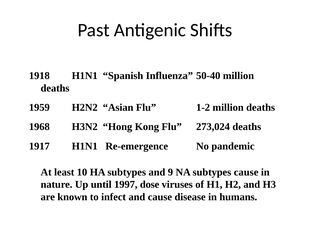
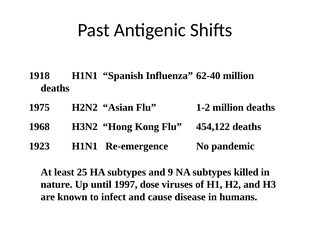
50-40: 50-40 -> 62-40 (208, 76)
1959: 1959 -> 1975 (39, 108)
273,024: 273,024 -> 454,122 (213, 127)
1917: 1917 -> 1923 (39, 146)
10: 10 -> 25 (82, 172)
subtypes cause: cause -> killed (246, 172)
